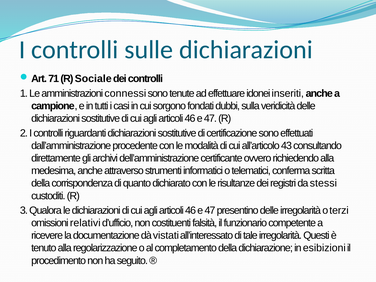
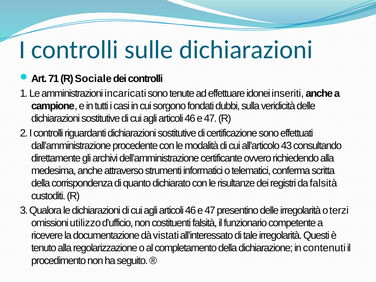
connessi: connessi -> incaricati (125, 93)
da stessi: stessi -> falsità (323, 183)
relativi: relativi -> utilizzo (85, 223)
esibizioni: esibizioni -> contenuti (324, 248)
